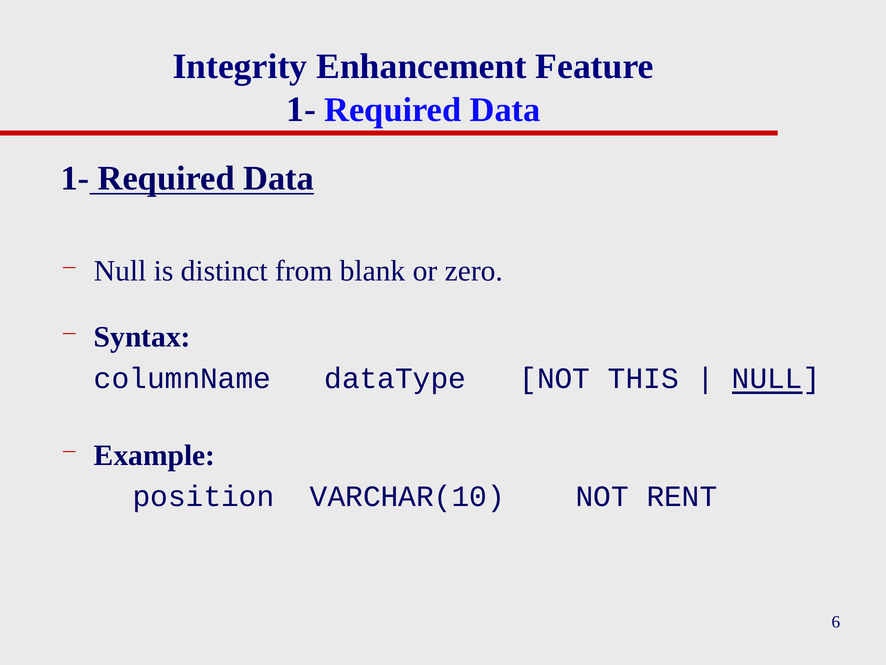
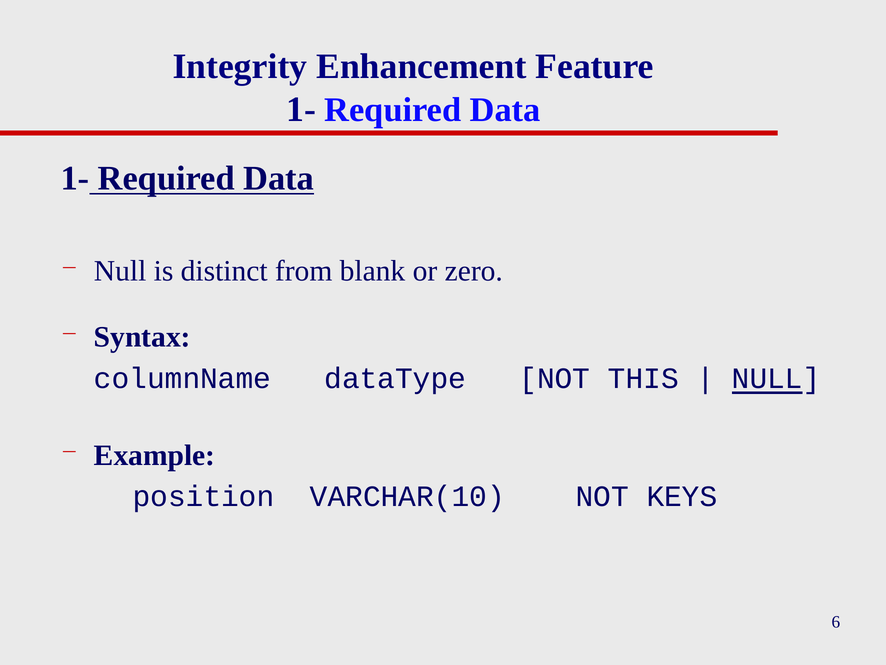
RENT: RENT -> KEYS (682, 496)
